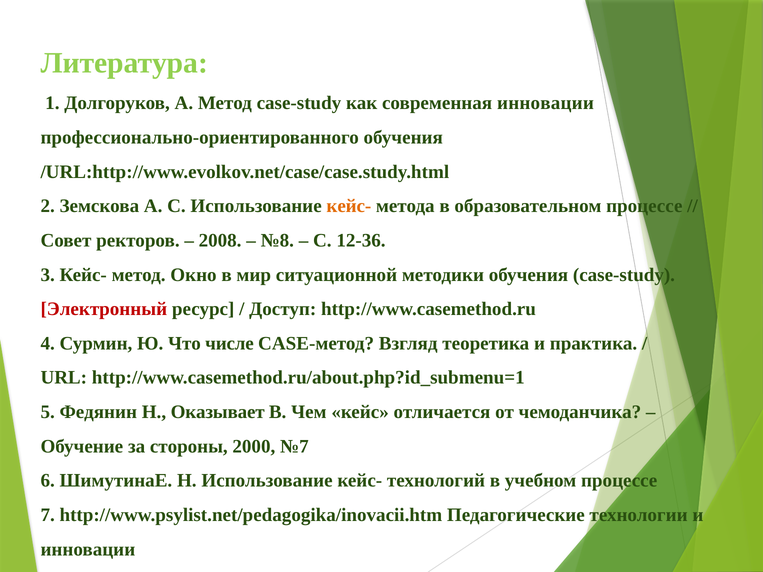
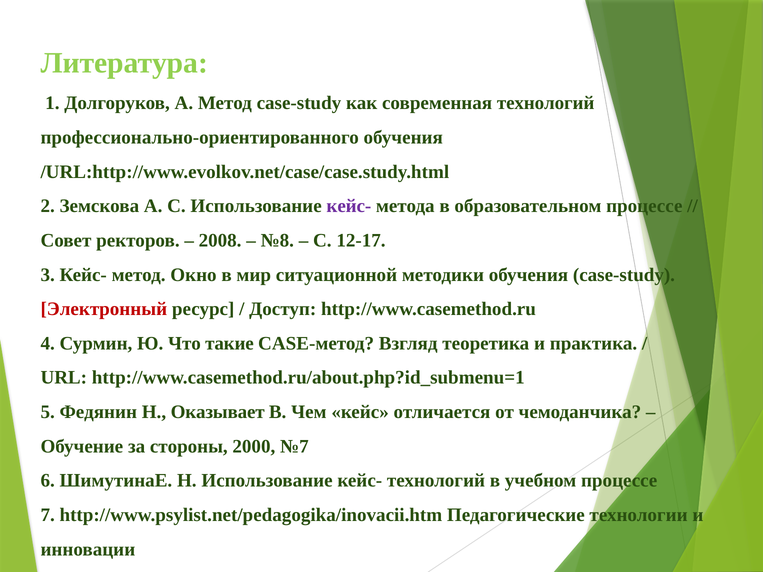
современная инновации: инновации -> технологий (546, 103)
кейс- colour: orange -> purple (349, 206)
12-36: 12-36 -> 12-17 (361, 241)
числе: числе -> такие (229, 344)
